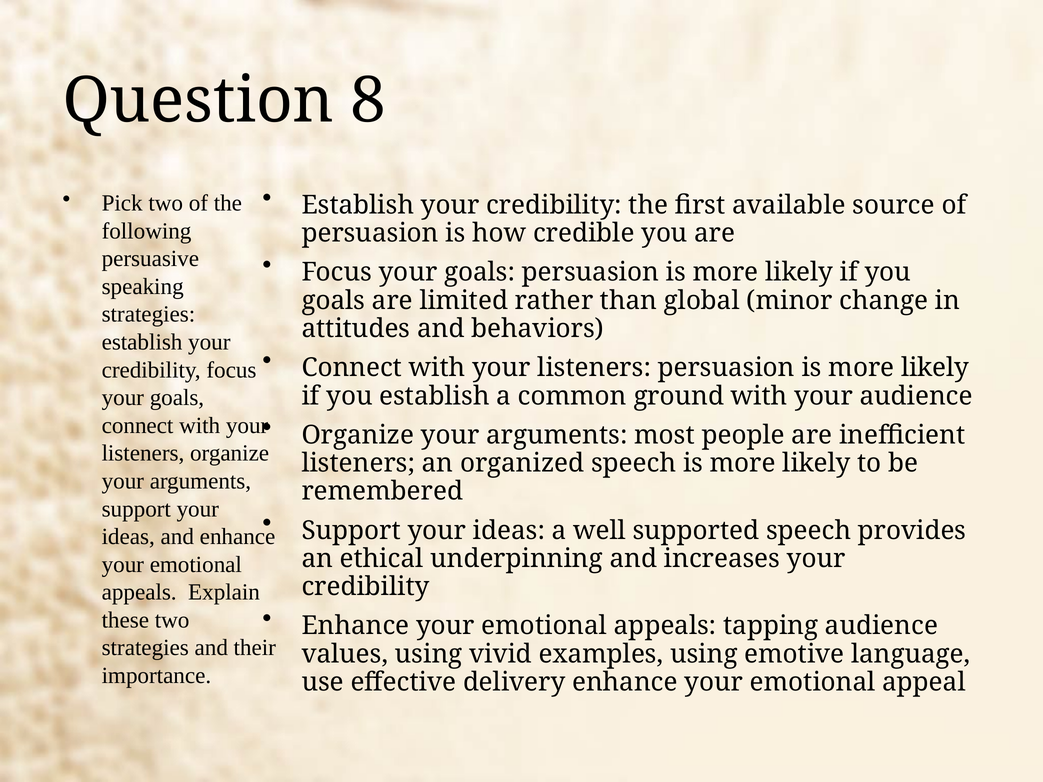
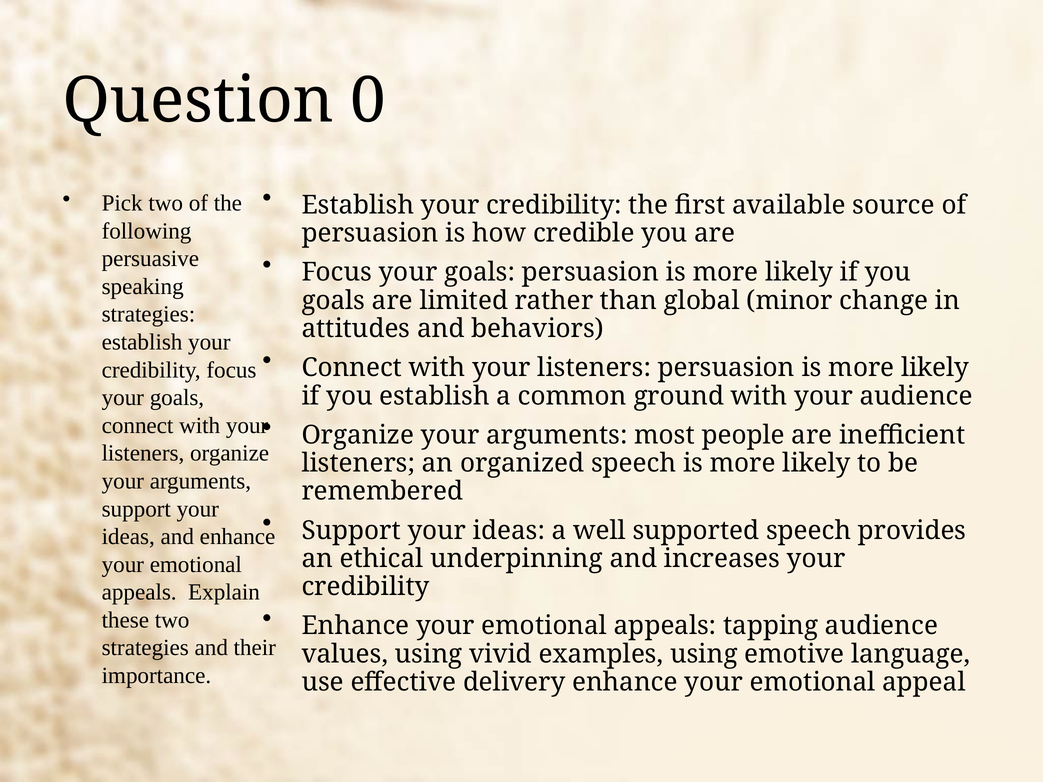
8: 8 -> 0 (368, 101)
